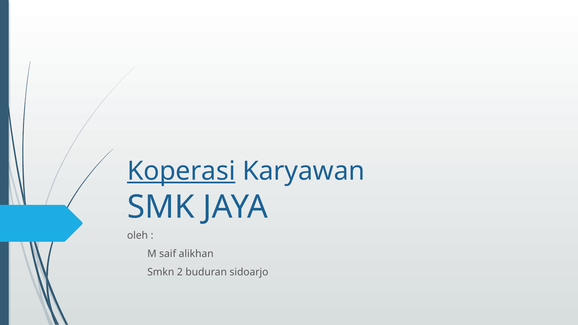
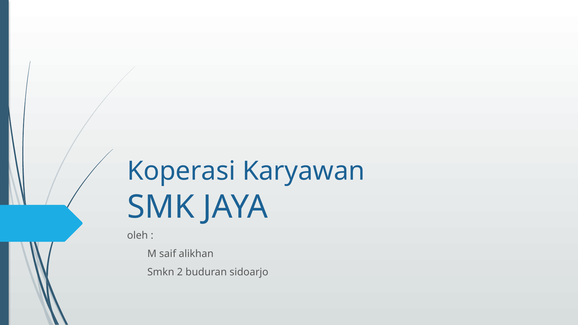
Koperasi underline: present -> none (181, 171)
